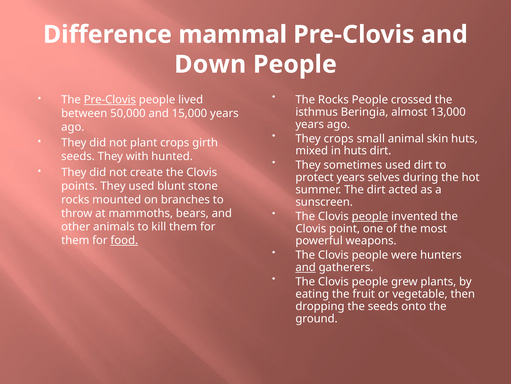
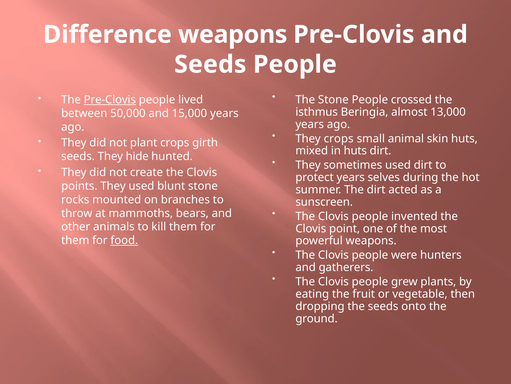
Difference mammal: mammal -> weapons (233, 34)
Down: Down -> Seeds (210, 64)
The Rocks: Rocks -> Stone (333, 100)
with: with -> hide (137, 156)
people underline: present -> none (370, 216)
and underline: present -> none (306, 267)
